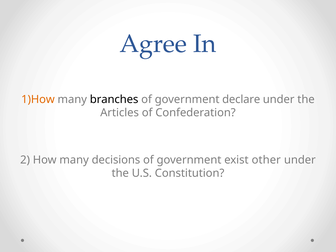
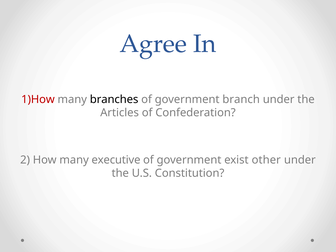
1)How colour: orange -> red (38, 99)
declare: declare -> branch (241, 99)
decisions: decisions -> executive (116, 160)
